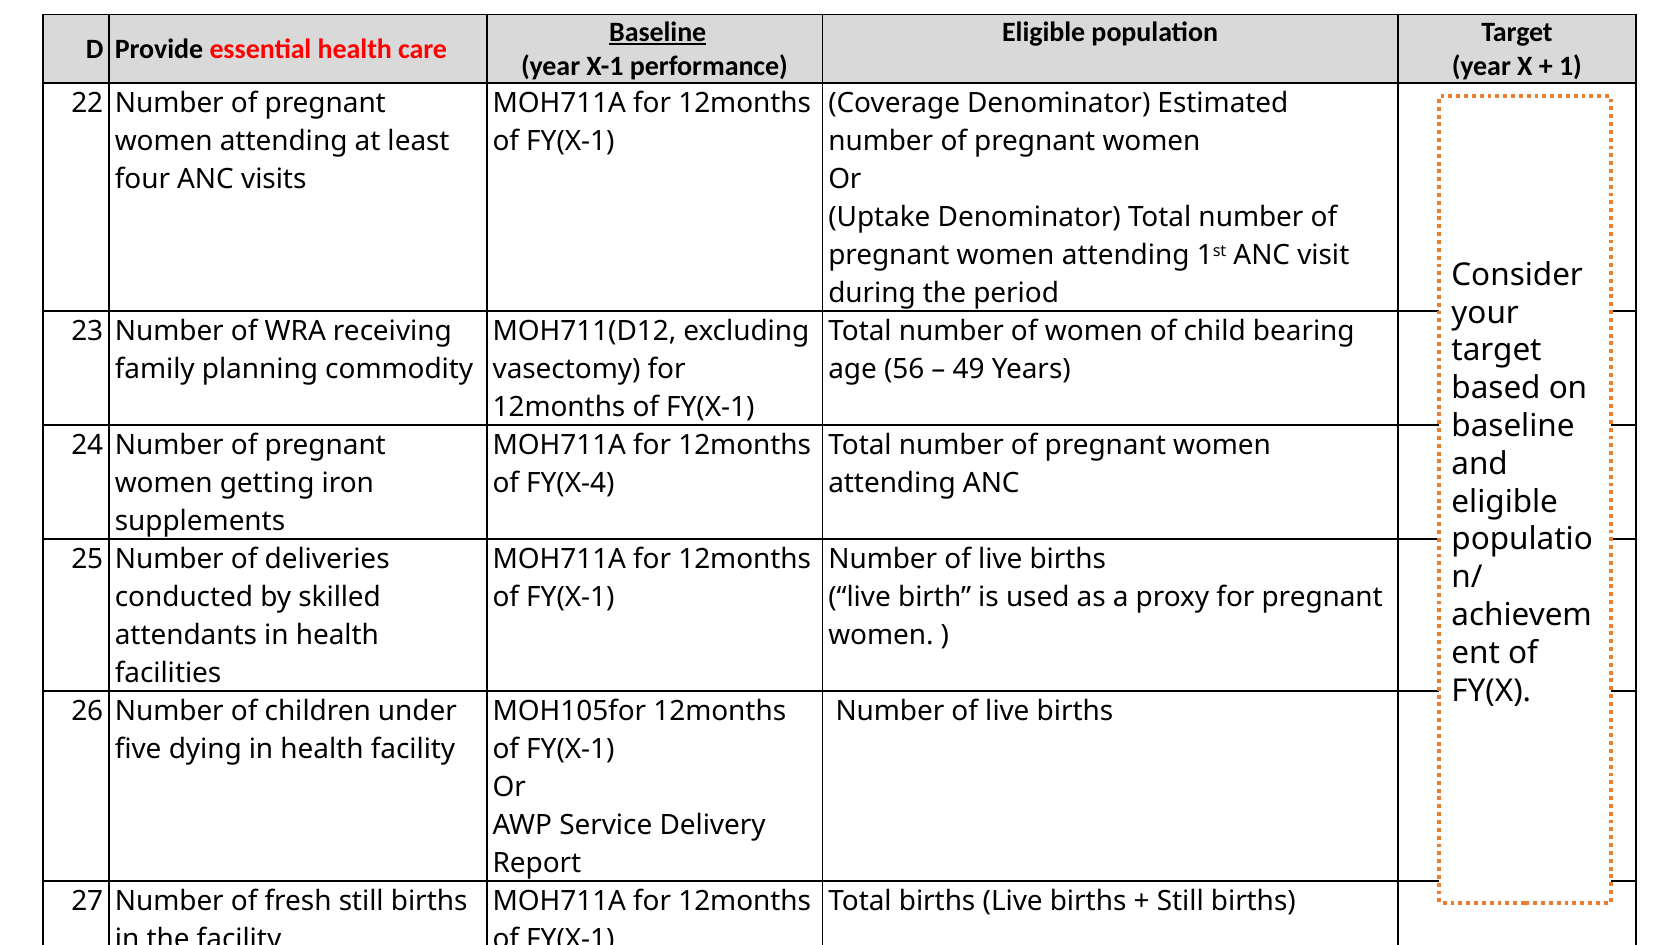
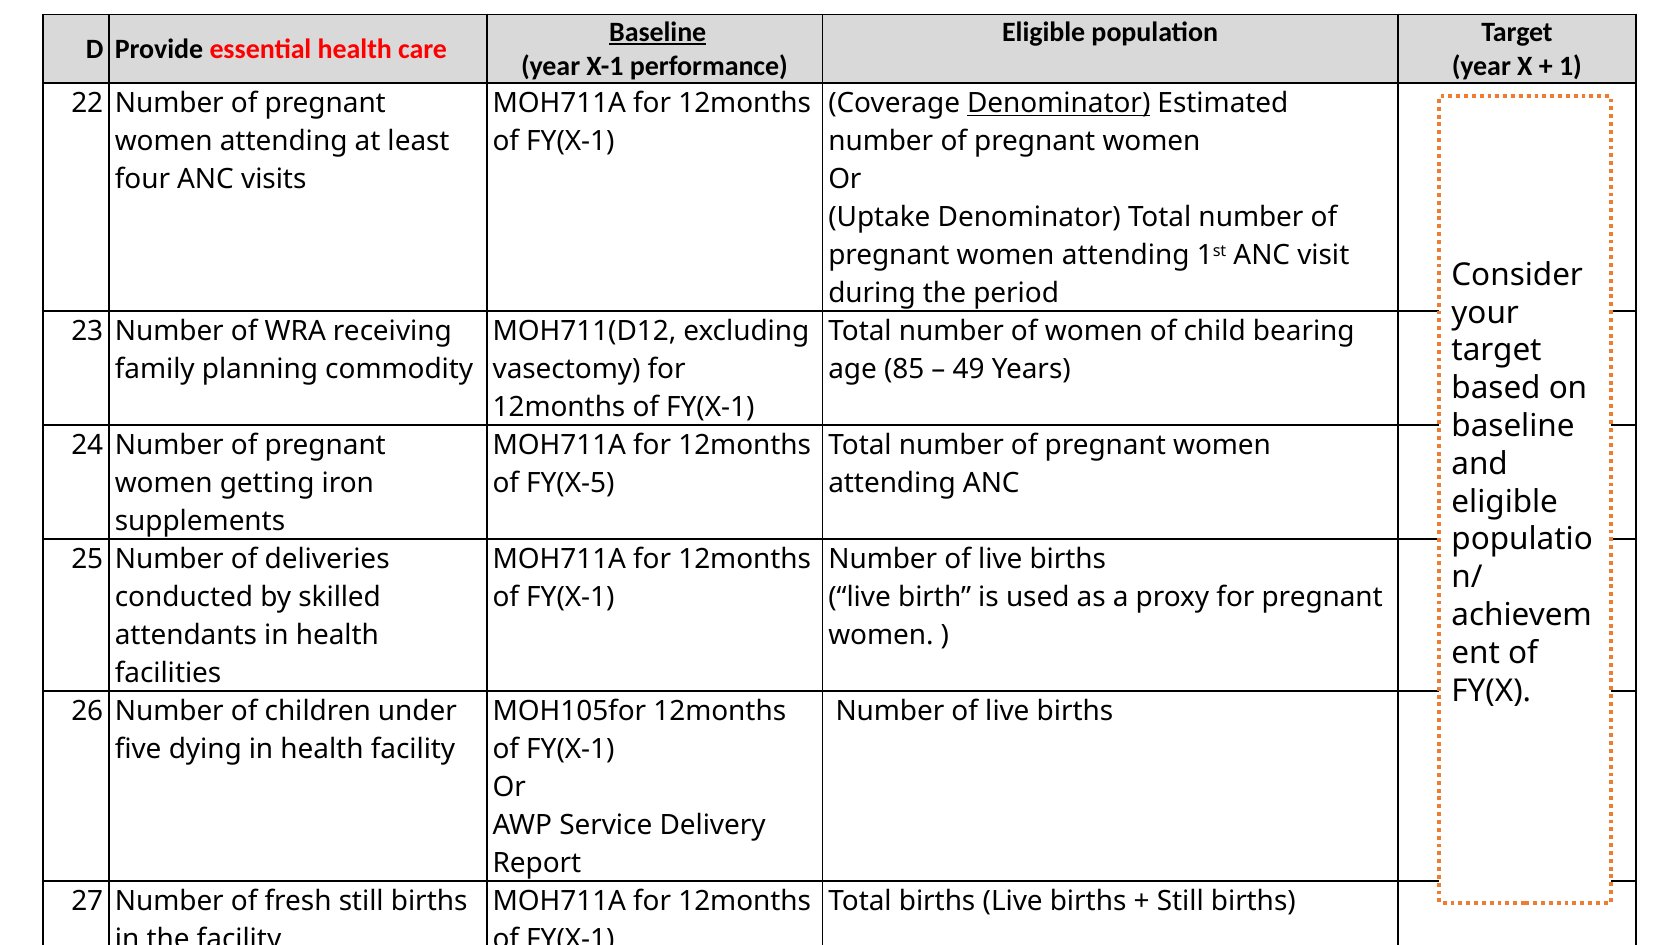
Denominator underline: none -> present (1059, 103)
56: 56 -> 85 (904, 369)
FY(X-4: FY(X-4 -> FY(X-5 (570, 483)
